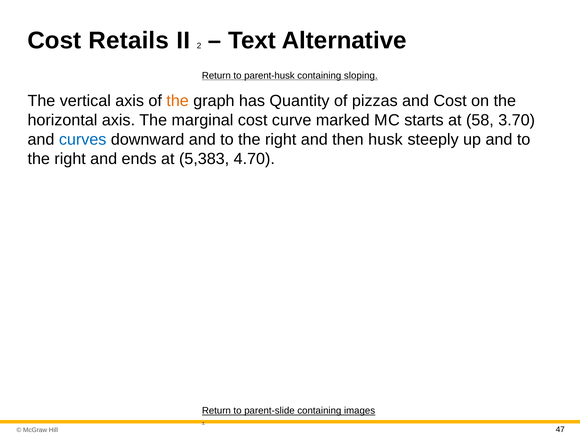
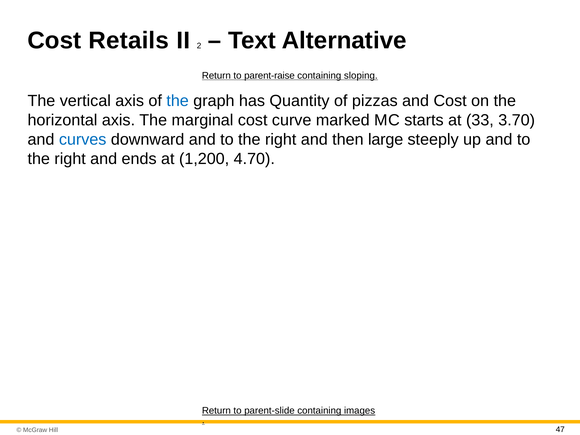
parent-husk: parent-husk -> parent-raise (269, 76)
the colour: orange -> blue (178, 101)
58: 58 -> 33 (480, 120)
husk: husk -> large (386, 139)
5,383: 5,383 -> 1,200 (204, 159)
